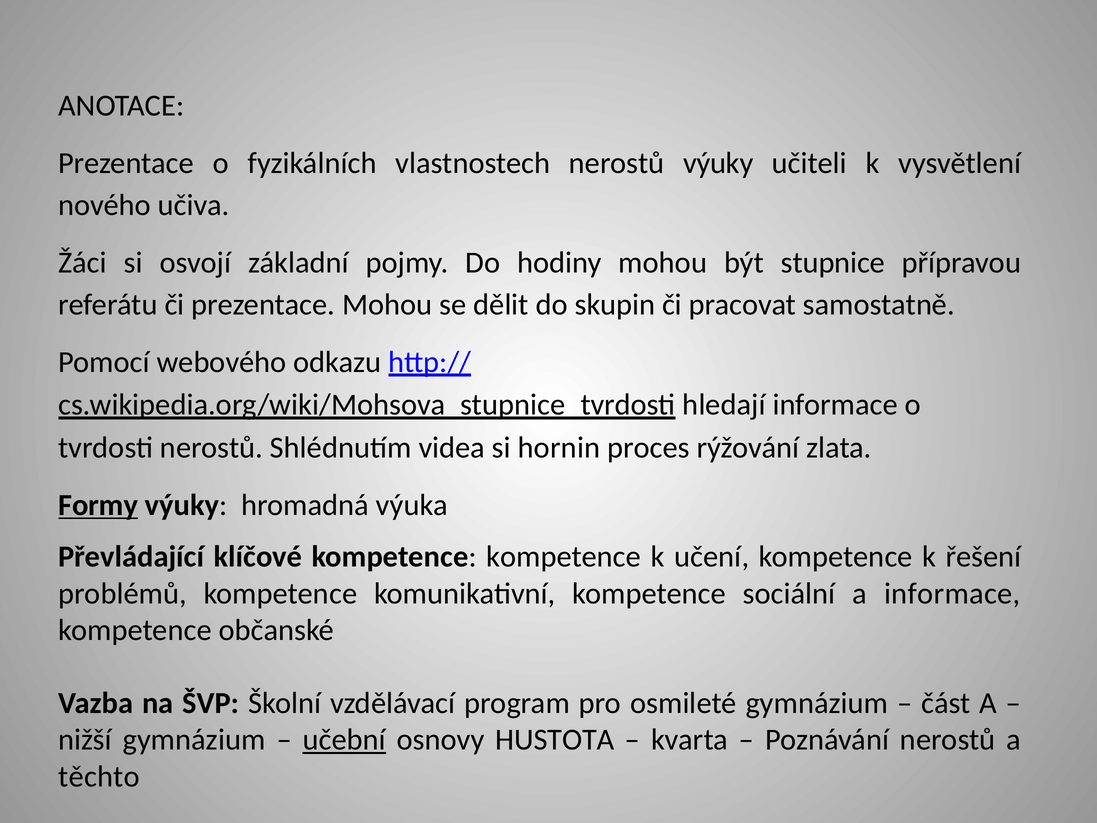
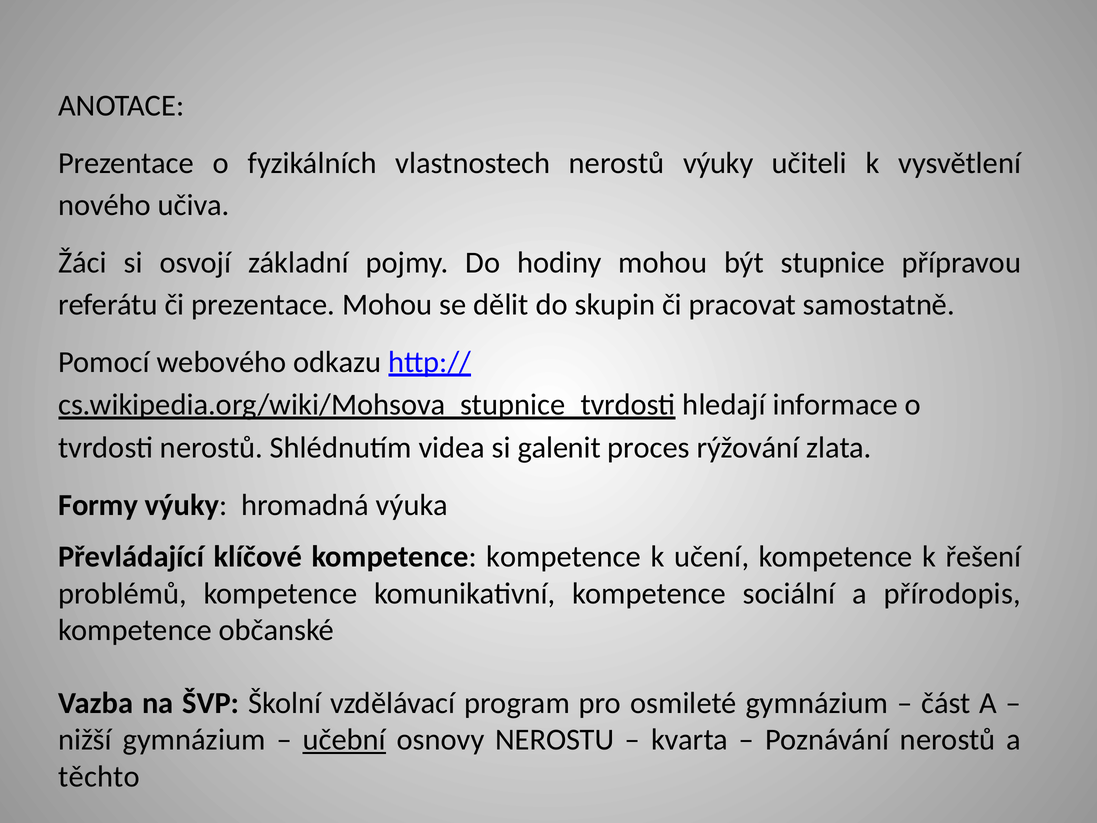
hornin: hornin -> galenit (559, 448)
Formy underline: present -> none (98, 505)
a informace: informace -> přírodopis (952, 593)
HUSTOTA: HUSTOTA -> NEROSTU (555, 740)
